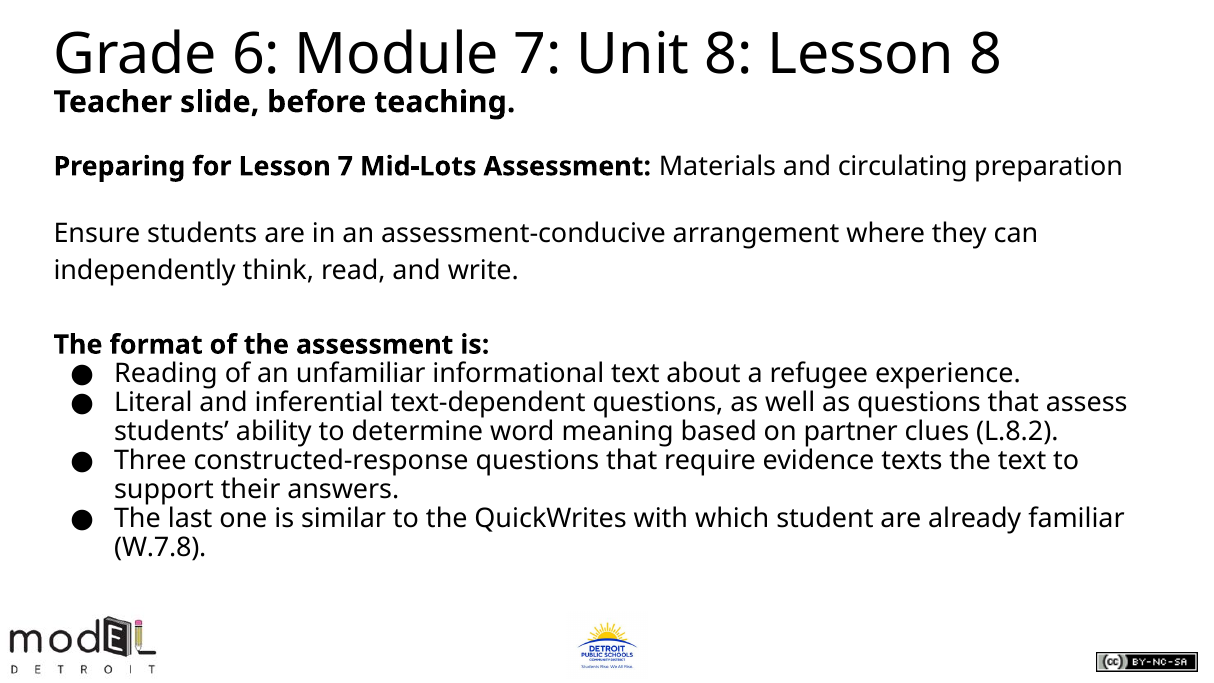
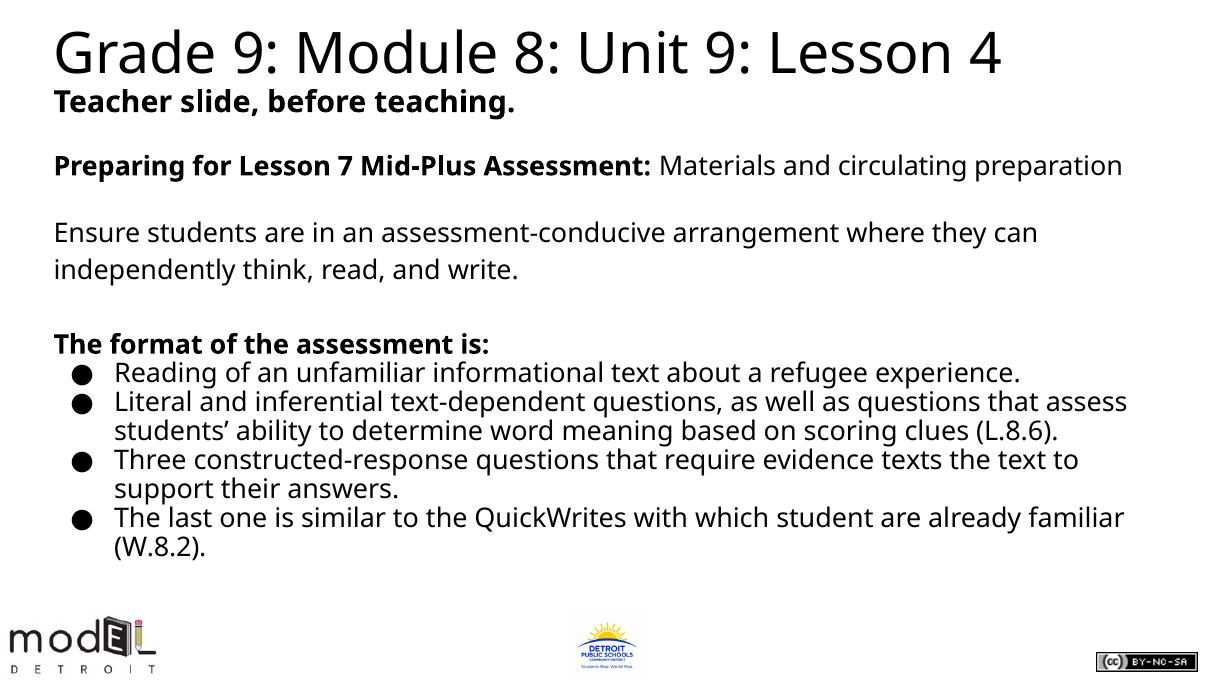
Grade 6: 6 -> 9 (256, 55)
Module 7: 7 -> 8 (538, 55)
Unit 8: 8 -> 9 (728, 55)
Lesson 8: 8 -> 4 (986, 55)
Mid-Lots: Mid-Lots -> Mid-Plus (418, 166)
partner: partner -> scoring (851, 432)
L.8.2: L.8.2 -> L.8.6 (1017, 432)
W.7.8: W.7.8 -> W.8.2 (160, 548)
